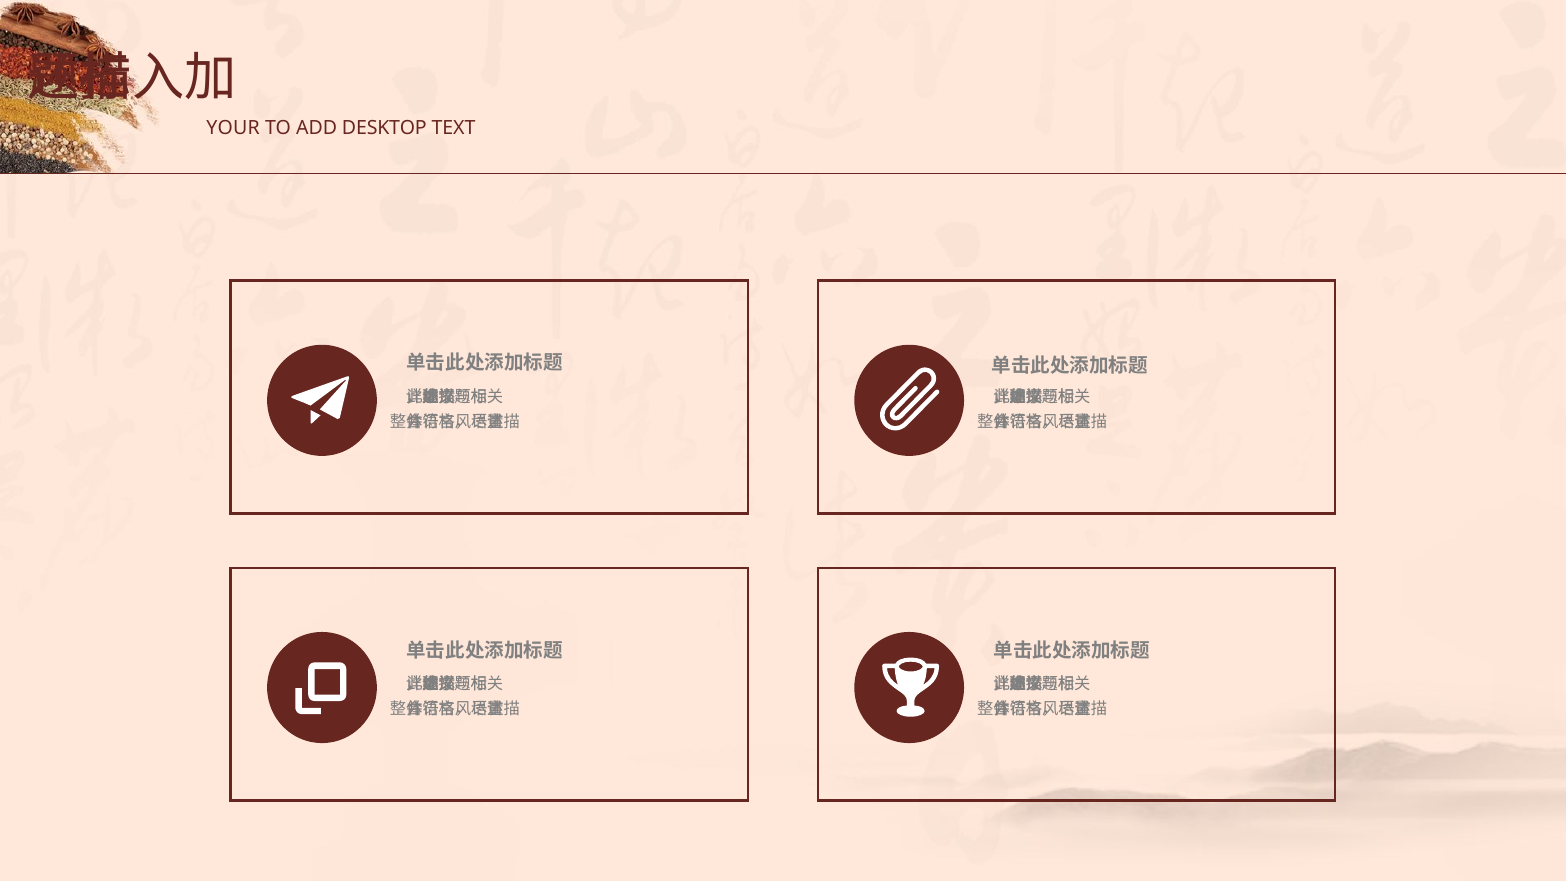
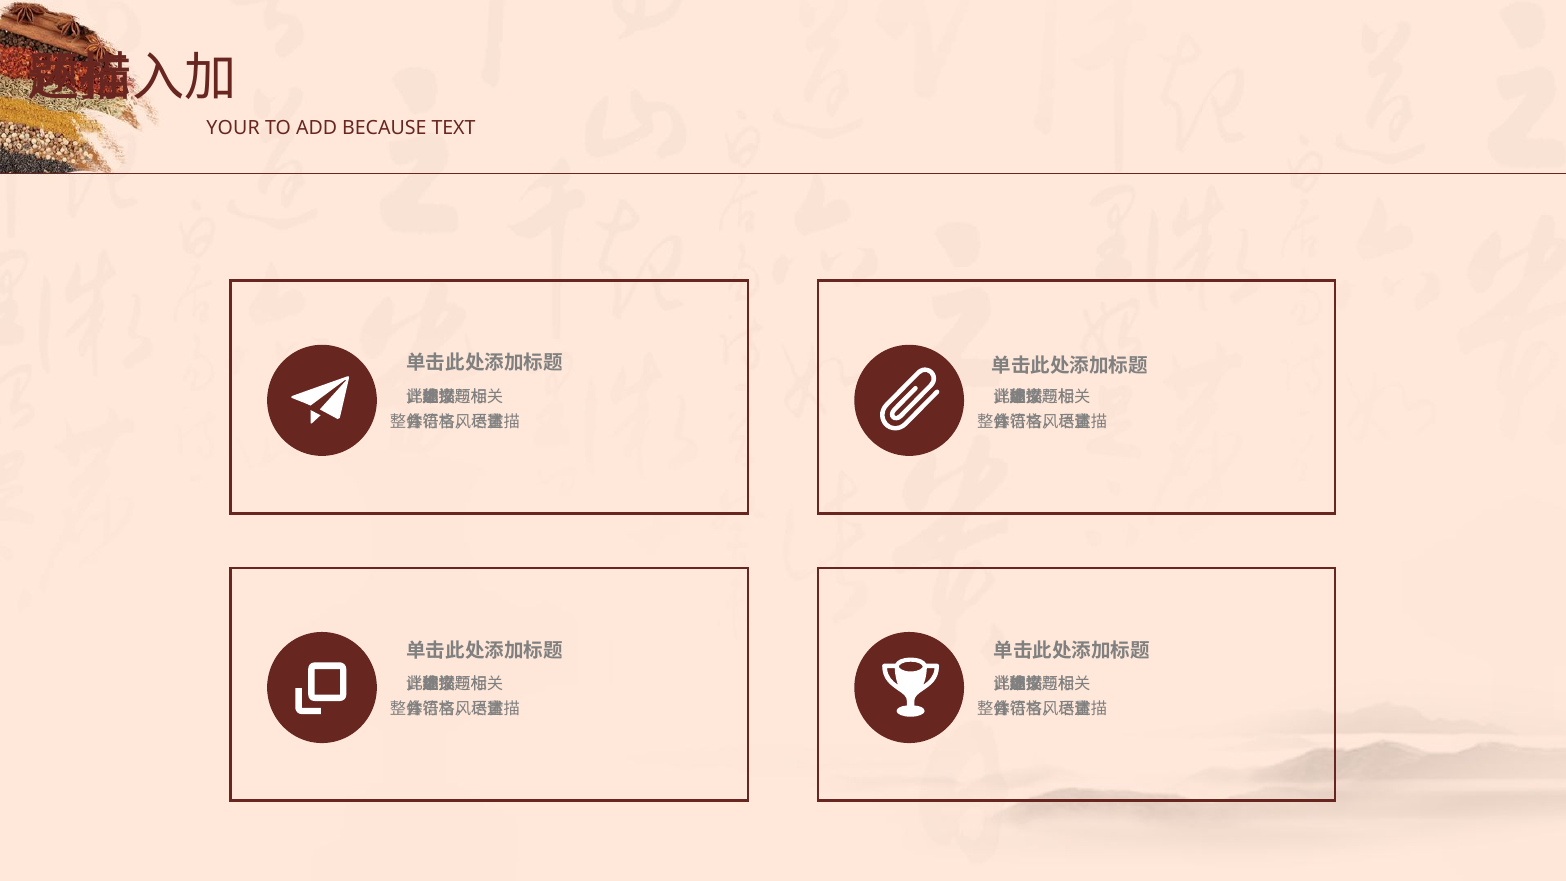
DESKTOP: DESKTOP -> BECAUSE (384, 128)
